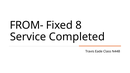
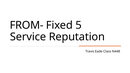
8: 8 -> 5 (79, 25)
Completed: Completed -> Reputation (77, 37)
